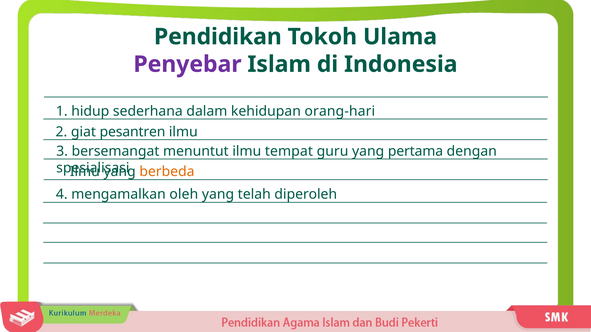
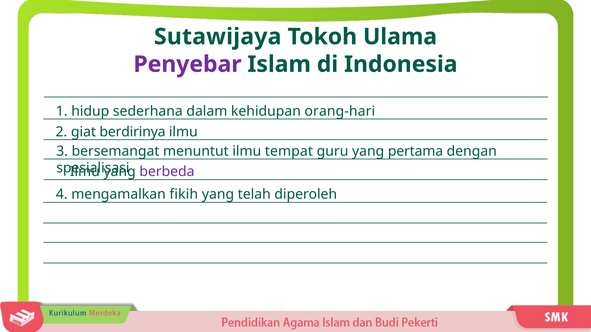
Pendidikan: Pendidikan -> Sutawijaya (218, 37)
pesantren: pesantren -> berdirinya (133, 132)
berbeda colour: orange -> purple (167, 172)
oleh: oleh -> fikih (184, 195)
